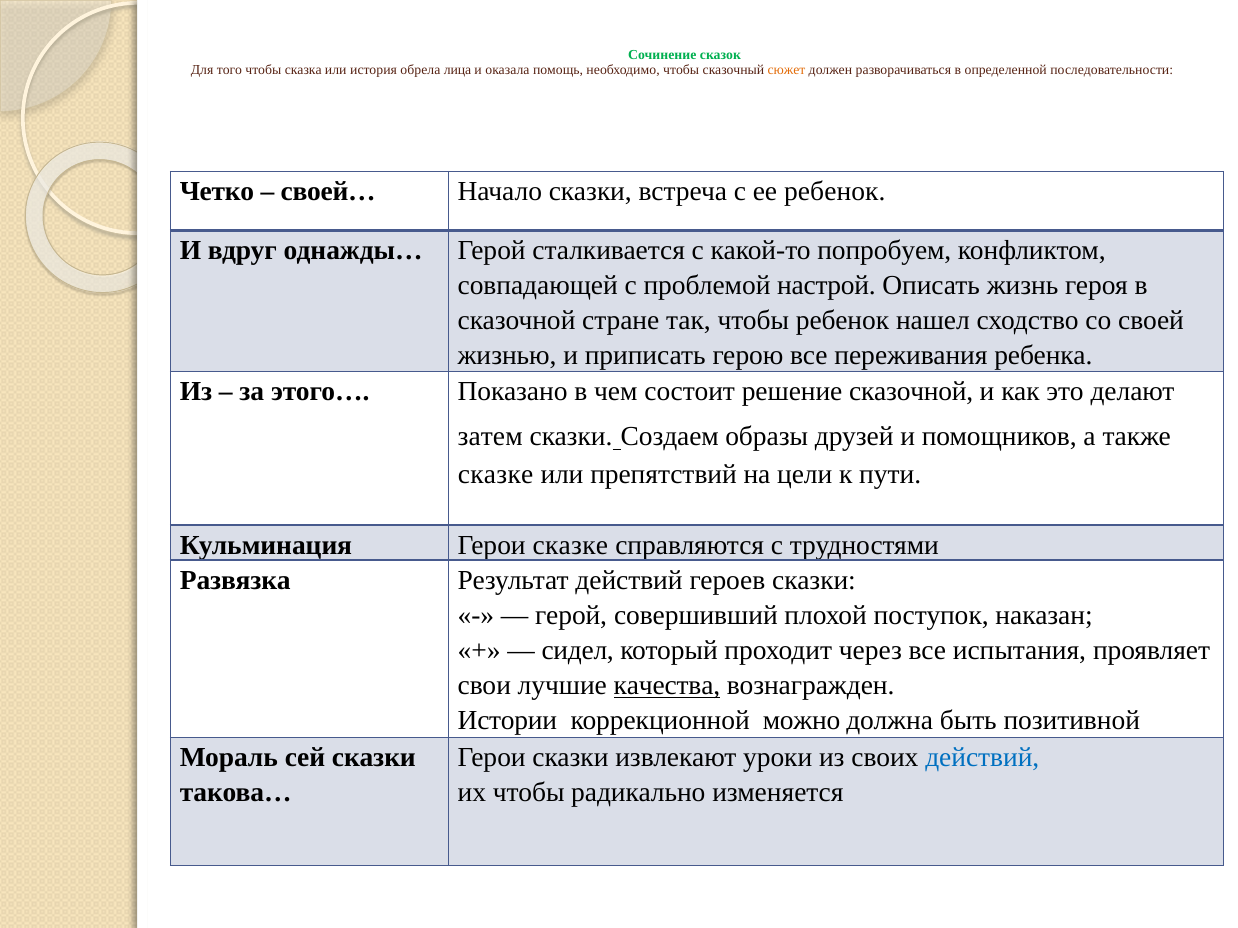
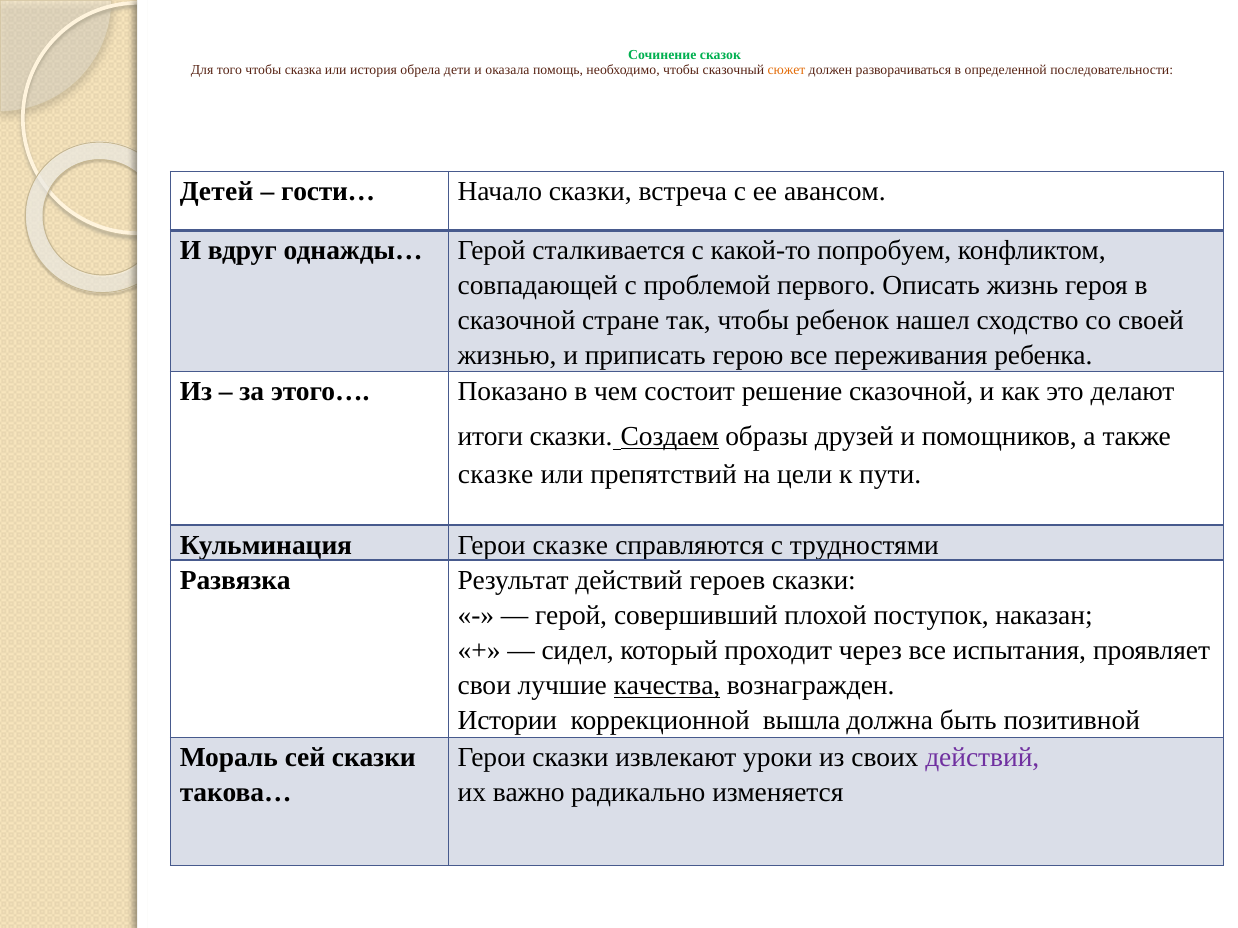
лица: лица -> дети (457, 70)
Четко: Четко -> Детей (217, 192)
своей…: своей… -> гости… (328, 192)
ее ребенок: ребенок -> авансом (835, 192)
настрой: настрой -> первого (826, 285)
затем: затем -> итоги (490, 437)
Создаем underline: none -> present (670, 437)
можно: можно -> вышла (802, 721)
действий colour: blue -> purple (982, 758)
их чтобы: чтобы -> важно (529, 793)
